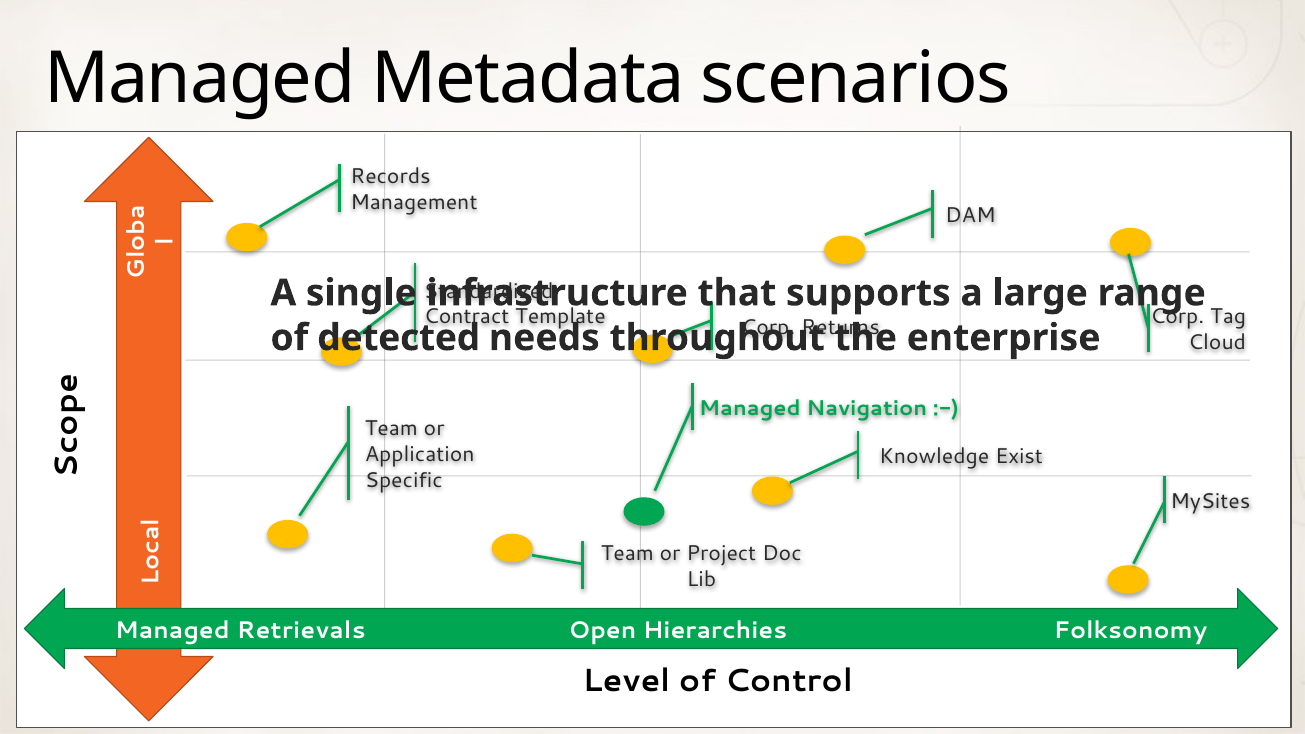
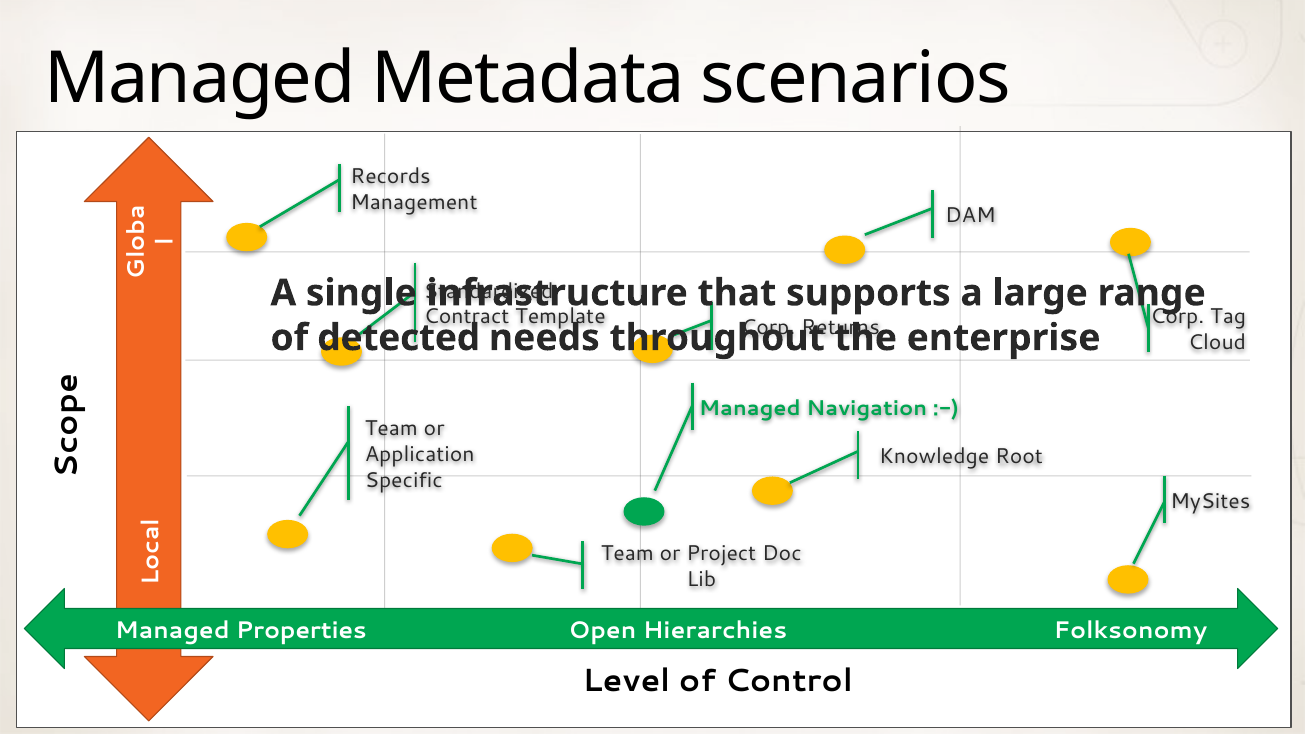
Exist: Exist -> Root (1019, 456)
Retrievals: Retrievals -> Properties (301, 630)
